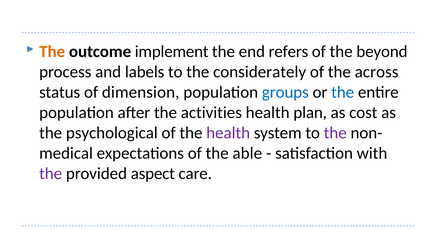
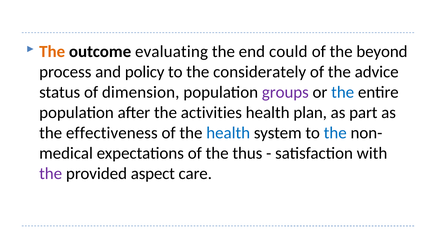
implement: implement -> evaluating (171, 52)
refers: refers -> could (288, 52)
labels: labels -> policy (145, 72)
across: across -> advice (377, 72)
groups colour: blue -> purple (285, 92)
cost: cost -> part (363, 113)
psychological: psychological -> effectiveness (112, 133)
health colour: purple -> blue (228, 133)
the colour: purple -> blue (335, 133)
able: able -> thus (247, 153)
